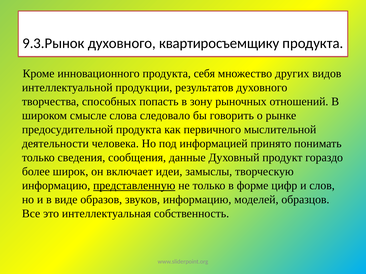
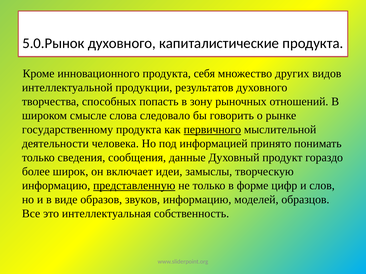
9.3.Рынок: 9.3.Рынок -> 5.0.Рынок (53, 43)
квартиросъемщику: квартиросъемщику -> капиталистические (219, 43)
предосудительной: предосудительной -> государственному (68, 130)
первичного underline: none -> present (212, 130)
